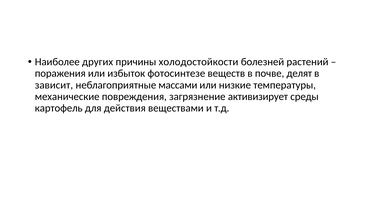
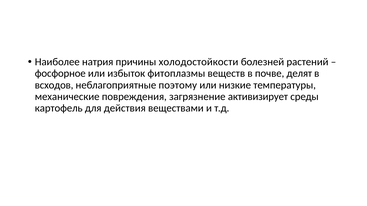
других: других -> натрия (98, 62)
поражения: поражения -> фосфорное (60, 74)
фотосинтезе: фотосинтезе -> фитоплазмы (176, 74)
зависит: зависит -> всходов (54, 85)
массами: массами -> поэтому (178, 85)
